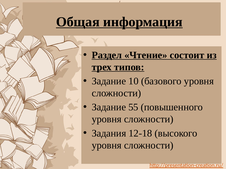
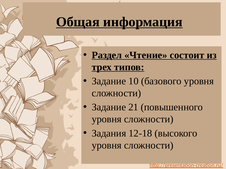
55: 55 -> 21 (133, 107)
